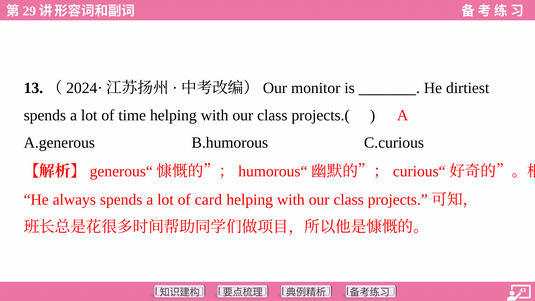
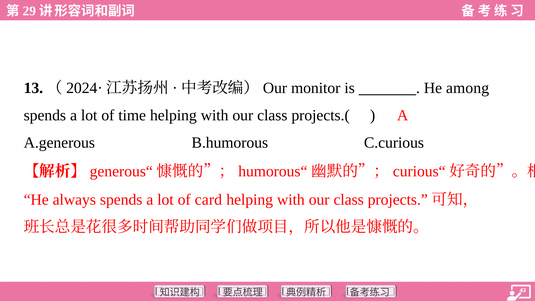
dirtiest: dirtiest -> among (468, 88)
